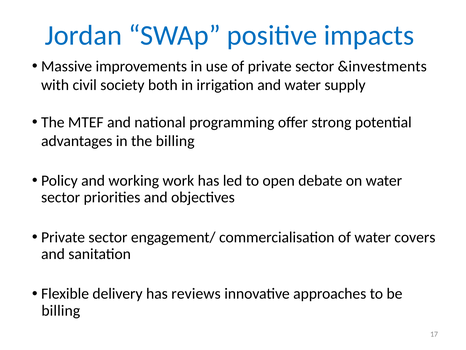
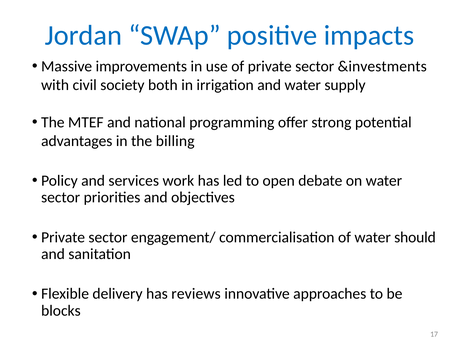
working: working -> services (134, 180)
covers: covers -> should (415, 237)
billing: billing -> blocks (61, 310)
